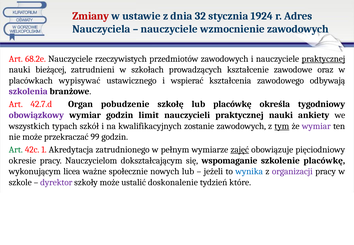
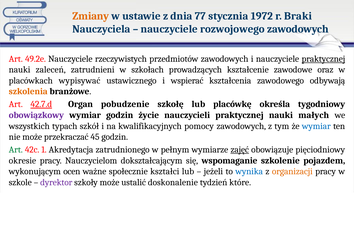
Zmiany colour: red -> orange (91, 16)
32: 32 -> 77 (200, 16)
1924: 1924 -> 1972 (262, 16)
Adres: Adres -> Braki (298, 16)
wzmocnienie: wzmocnienie -> rozwojowego (232, 29)
68.2e: 68.2e -> 49.2e (35, 59)
bieżącej: bieżącej -> zaleceń (51, 70)
szkolenia colour: purple -> orange (28, 92)
42.7.d underline: none -> present (41, 104)
limit: limit -> życie (149, 115)
ankiety: ankiety -> małych (314, 115)
zostanie: zostanie -> pomocy (199, 126)
tym underline: present -> none (282, 126)
wymiar colour: purple -> blue (316, 126)
99: 99 -> 45 (95, 137)
szkolenie placówkę: placówkę -> pojazdem (324, 161)
licea: licea -> ocen (72, 172)
nowych: nowych -> kształci (165, 172)
organizacji colour: purple -> orange (292, 172)
